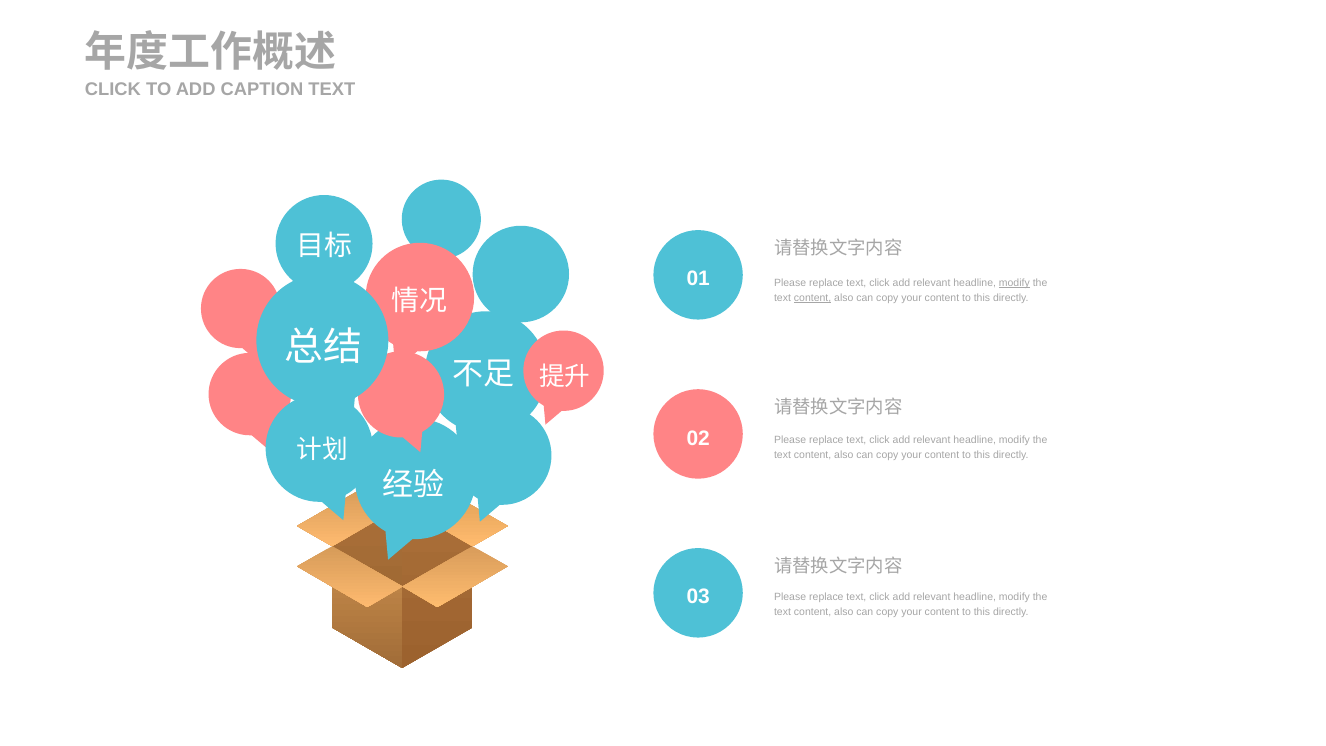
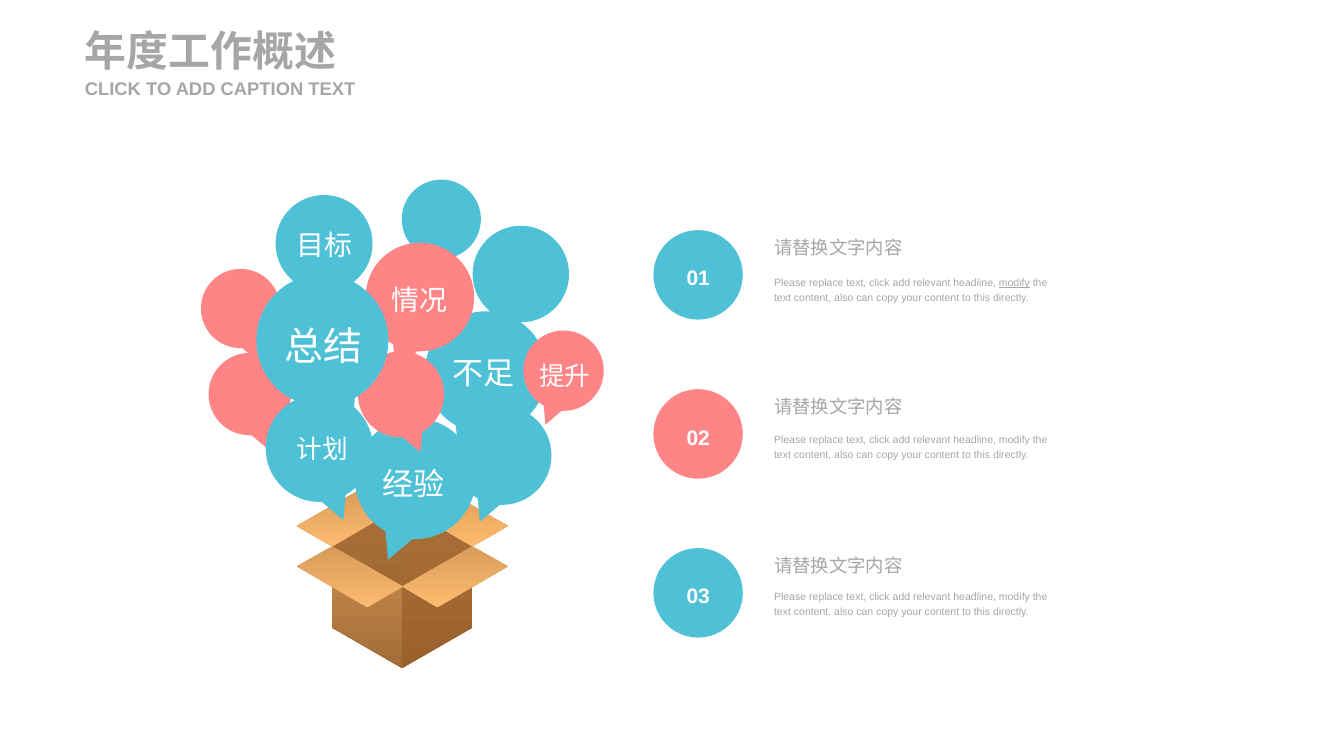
content underline: present -> none (813, 298)
